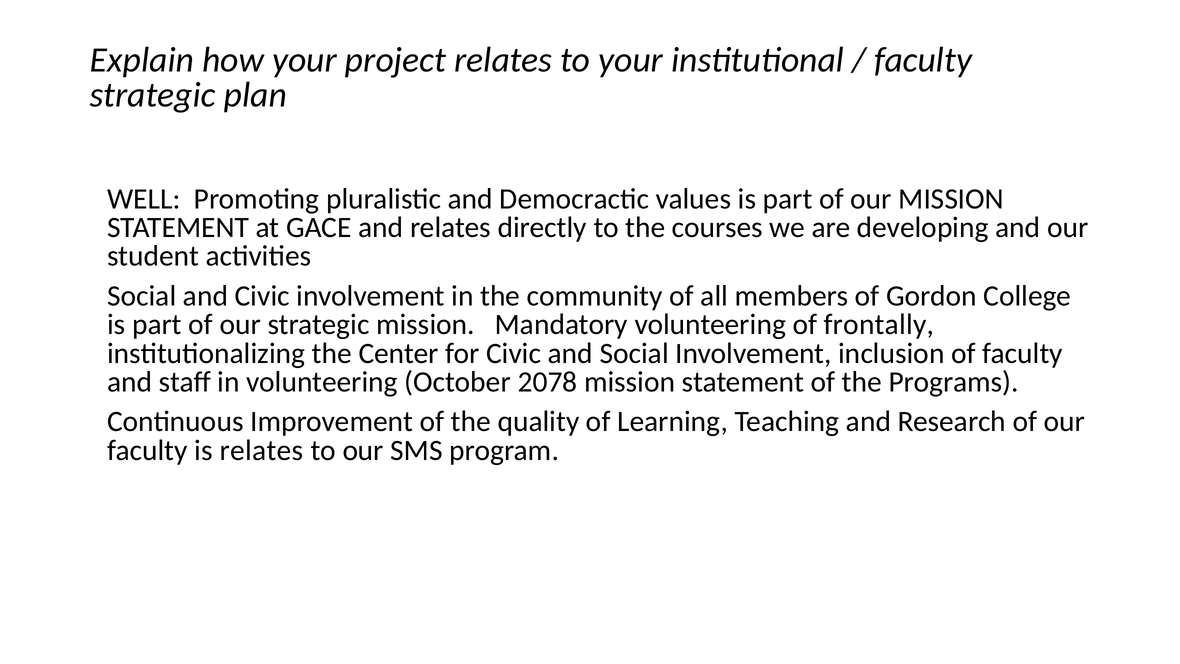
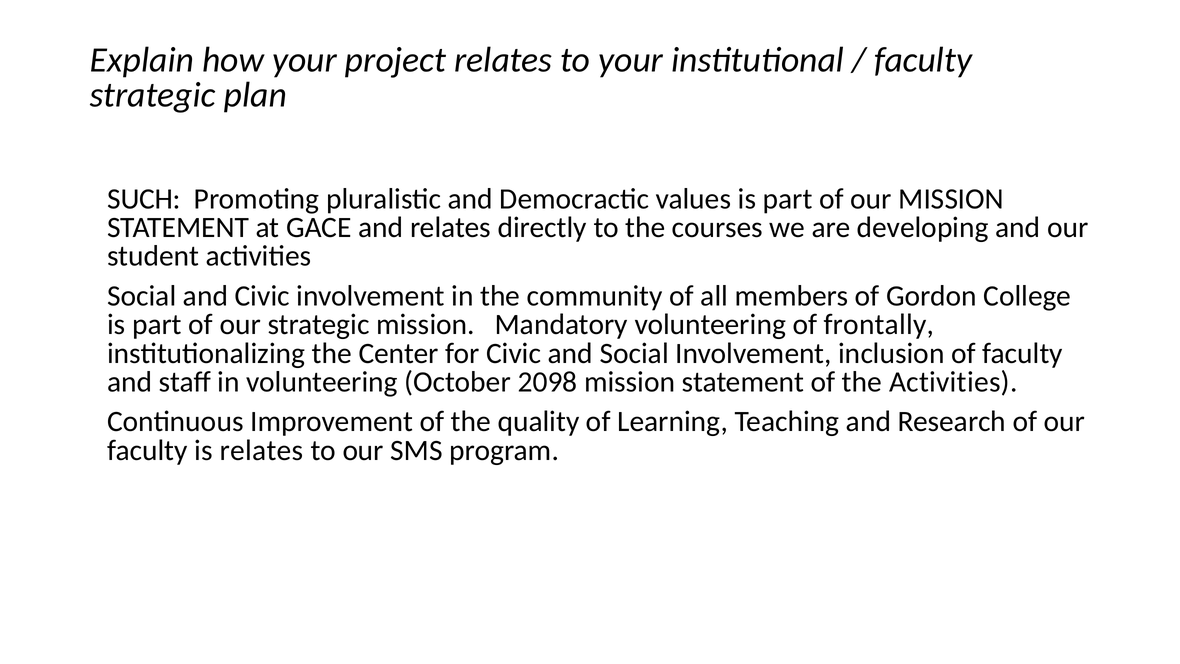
WELL: WELL -> SUCH (144, 199)
2078: 2078 -> 2098 (548, 382)
the Programs: Programs -> Activities (953, 382)
